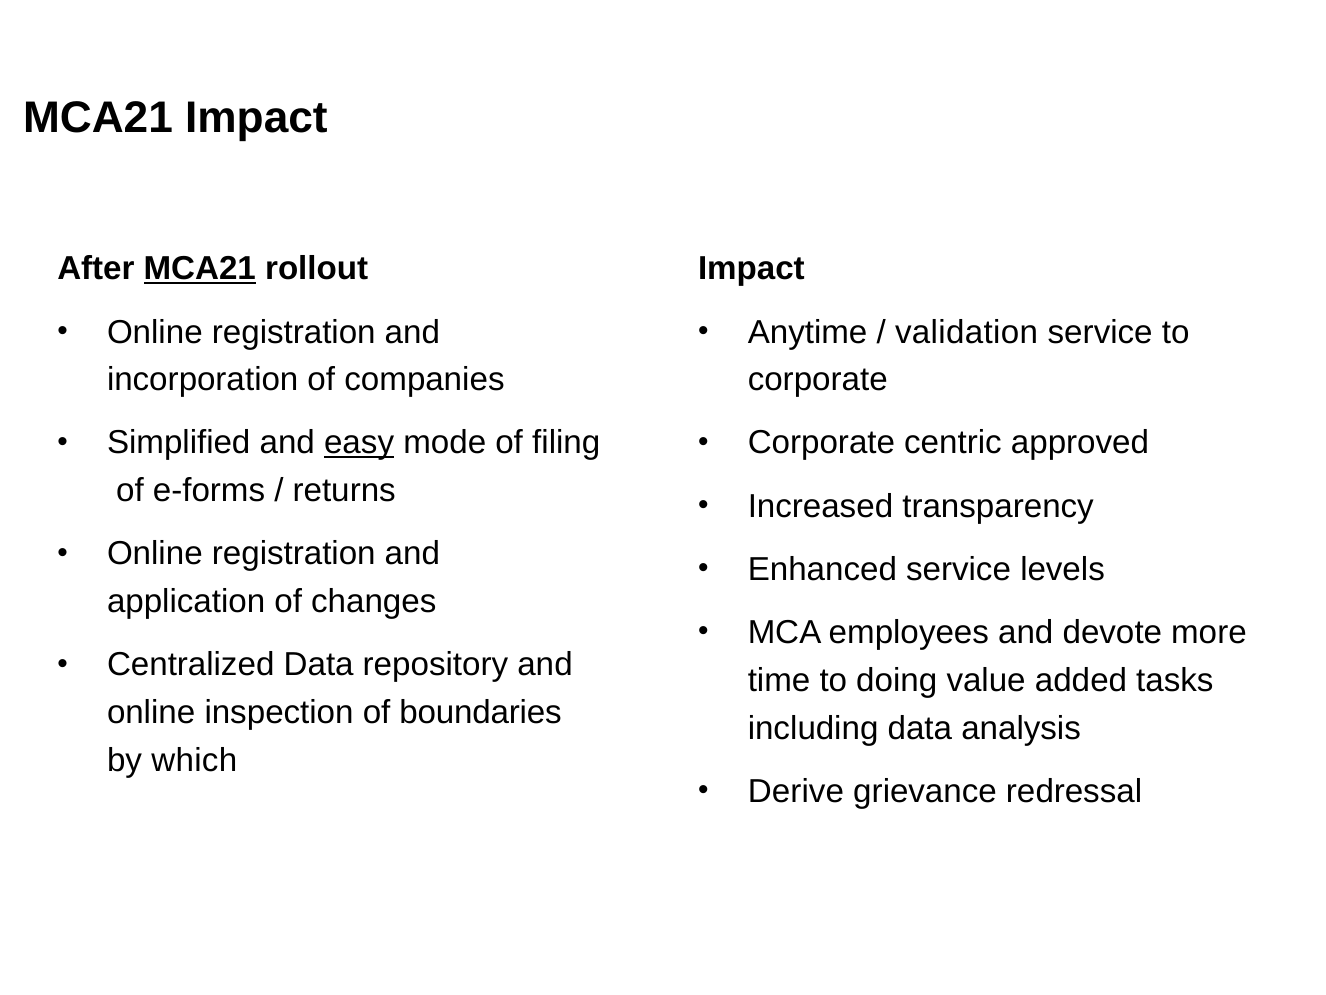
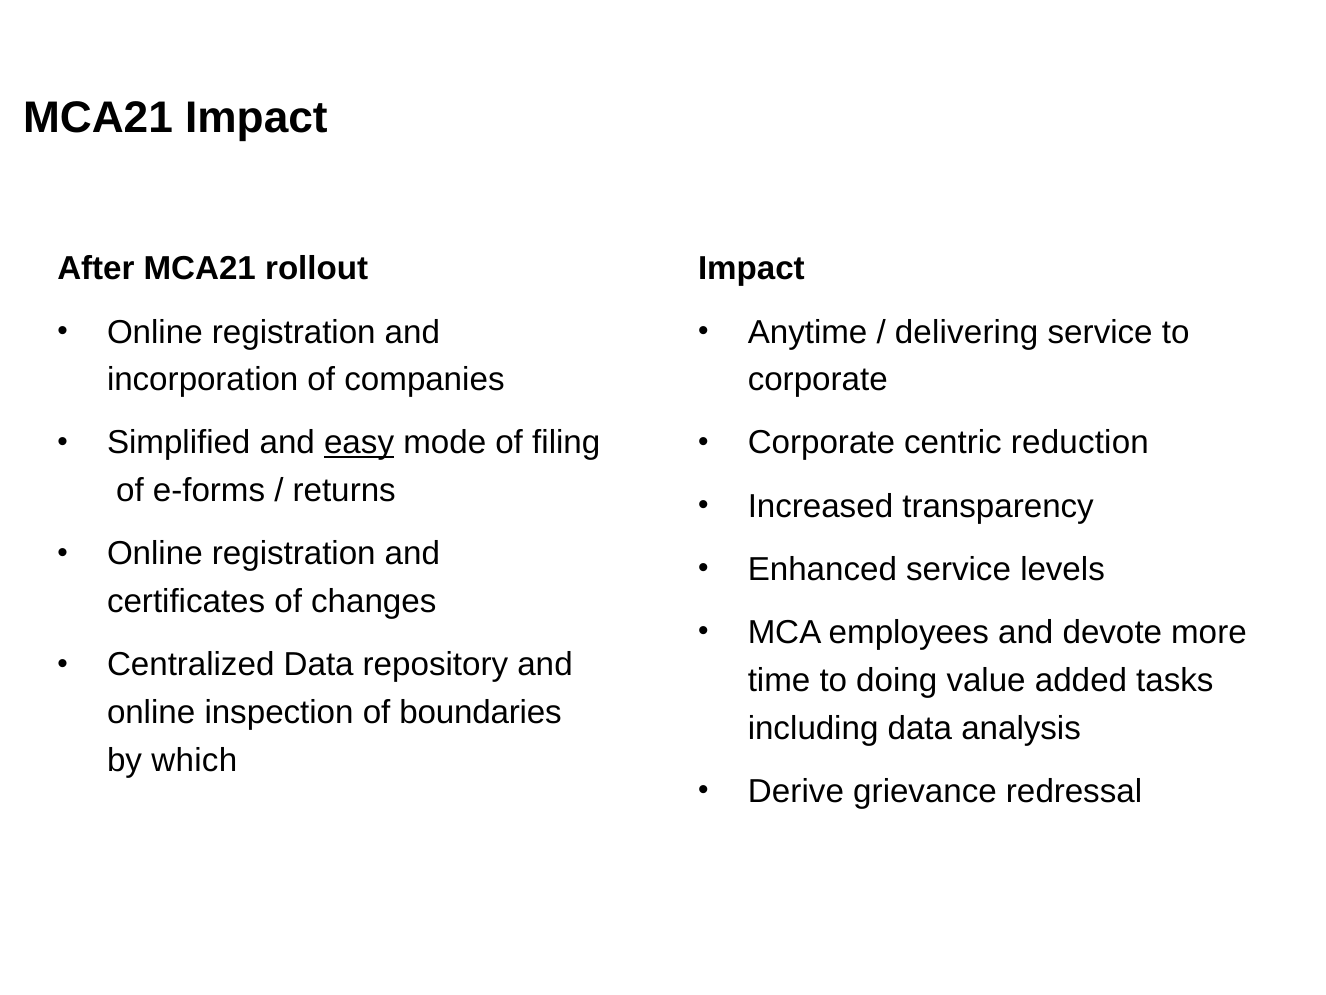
MCA21 underline: present -> none (200, 269)
validation: validation -> delivering (967, 332)
approved: approved -> reduction (1080, 443)
application: application -> certificates (186, 601)
